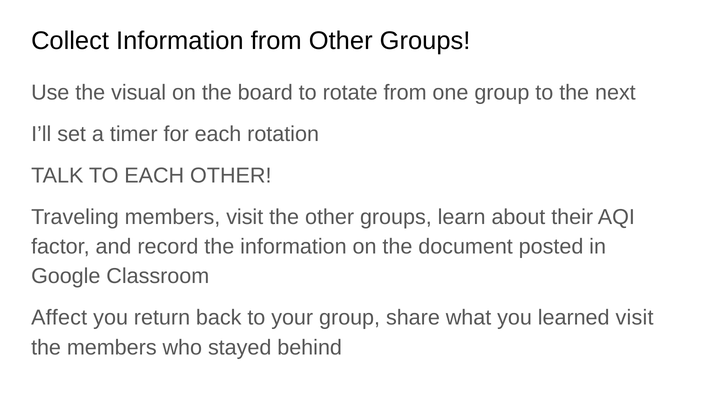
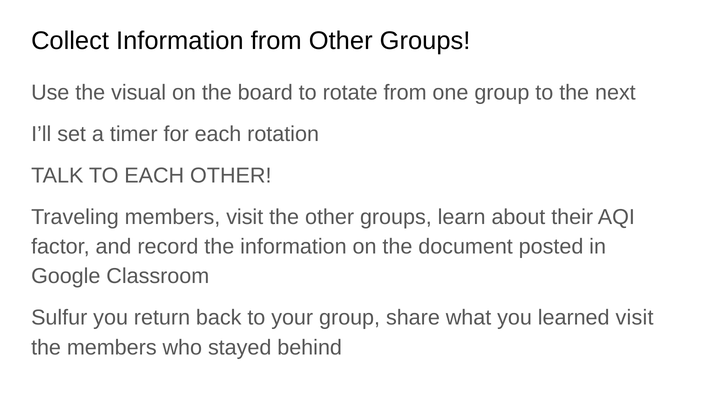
Affect: Affect -> Sulfur (59, 318)
